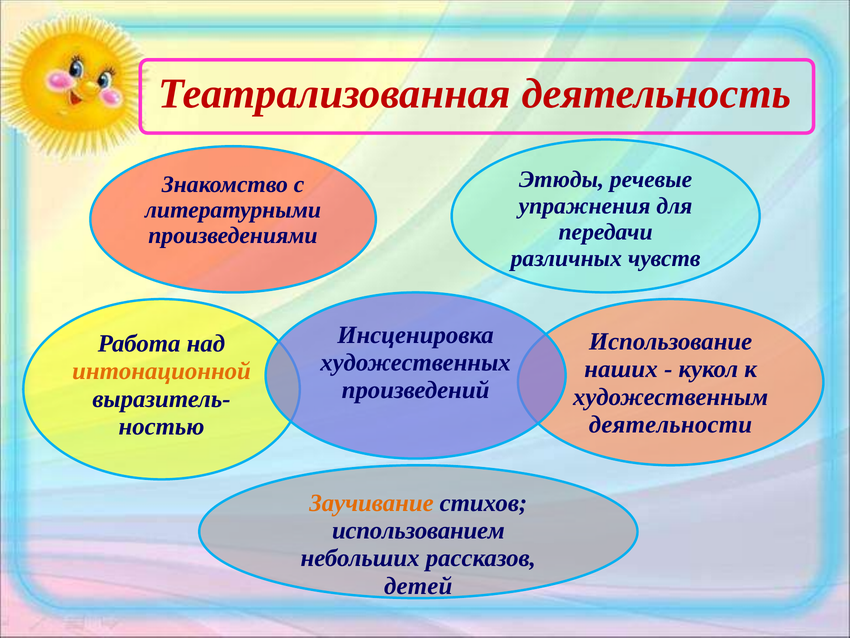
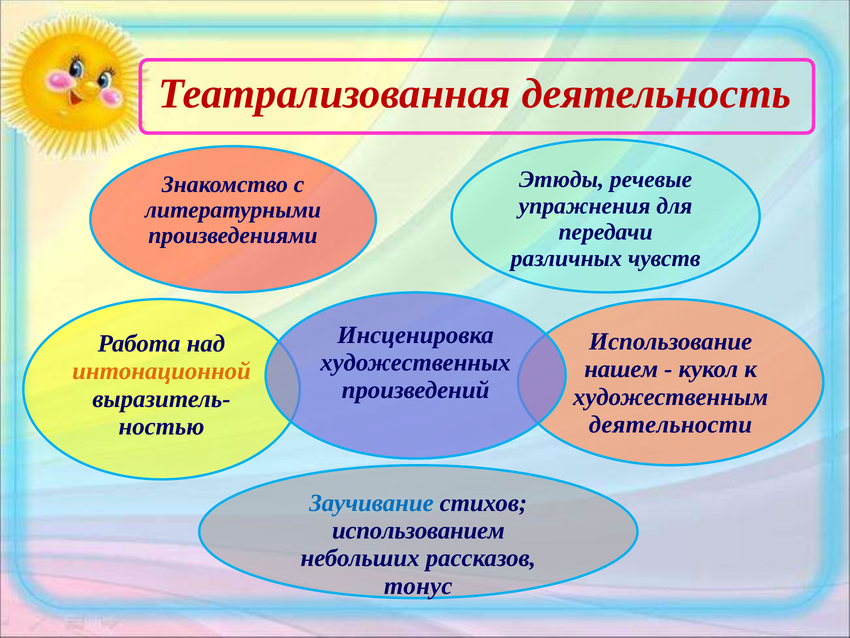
наших: наших -> нашем (621, 369)
Заучивание colour: orange -> blue (371, 502)
детей: детей -> тонус (418, 585)
